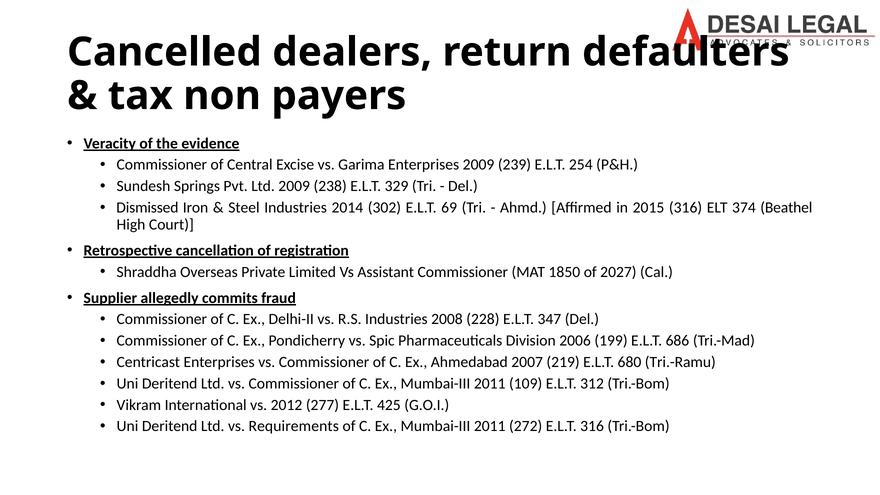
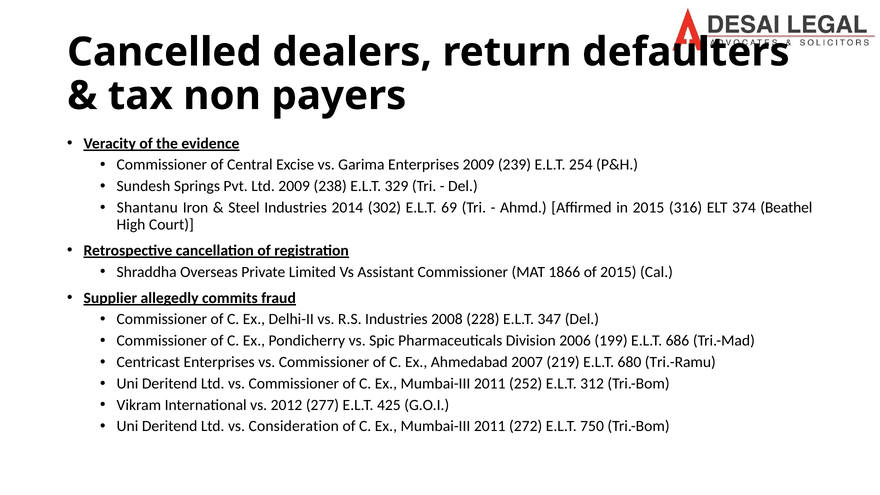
Dismissed: Dismissed -> Shantanu (147, 208)
1850: 1850 -> 1866 (564, 272)
of 2027: 2027 -> 2015 (618, 272)
109: 109 -> 252 (526, 384)
Requirements: Requirements -> Consideration (294, 426)
E.L.T 316: 316 -> 750 (592, 426)
